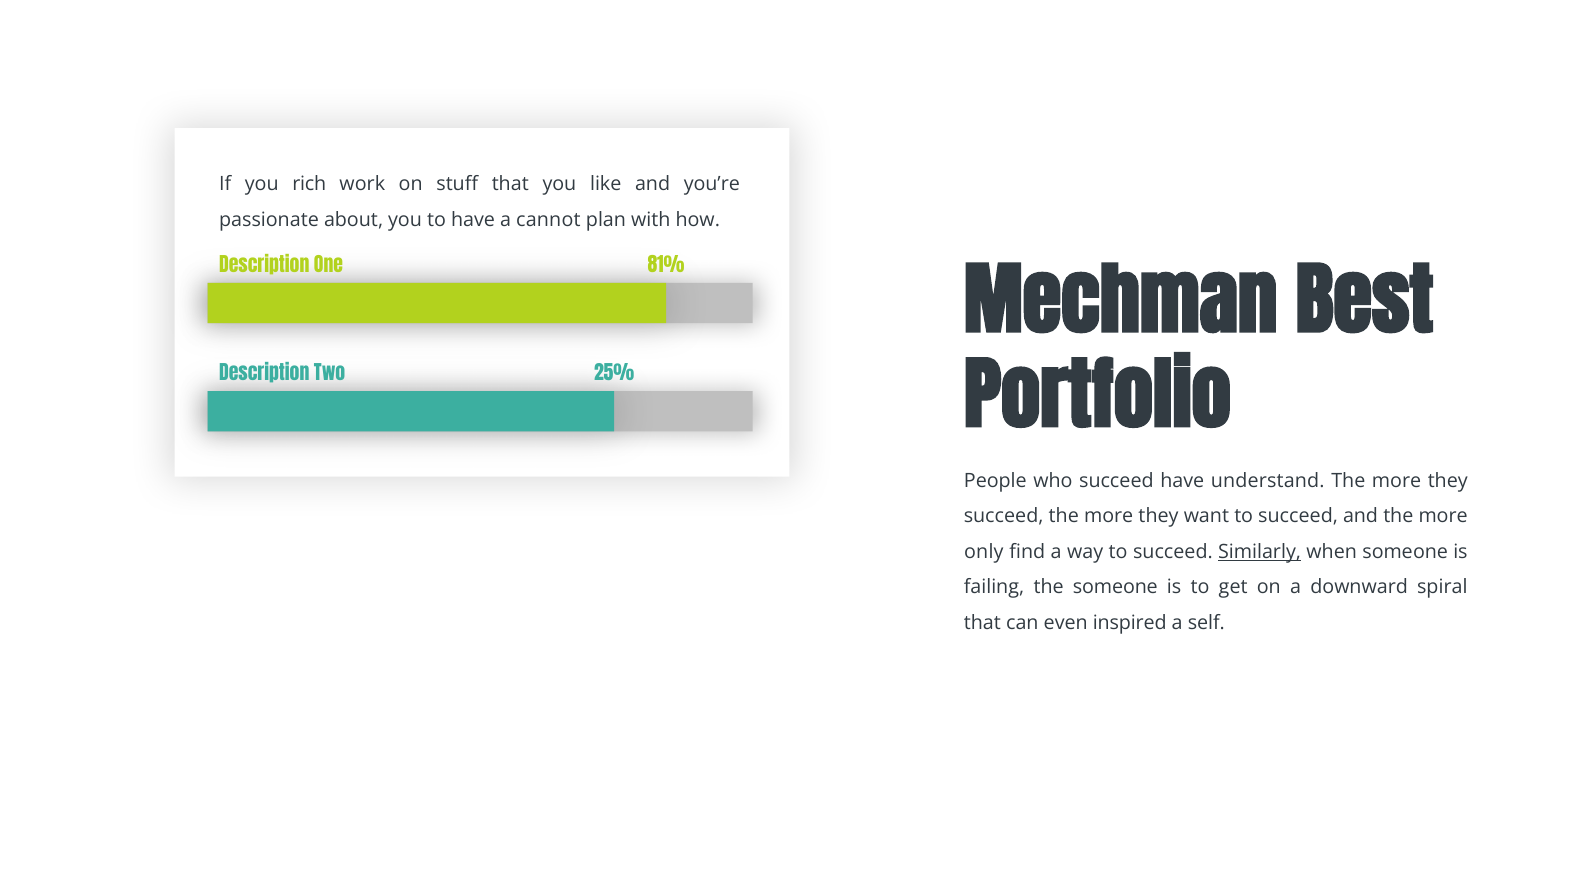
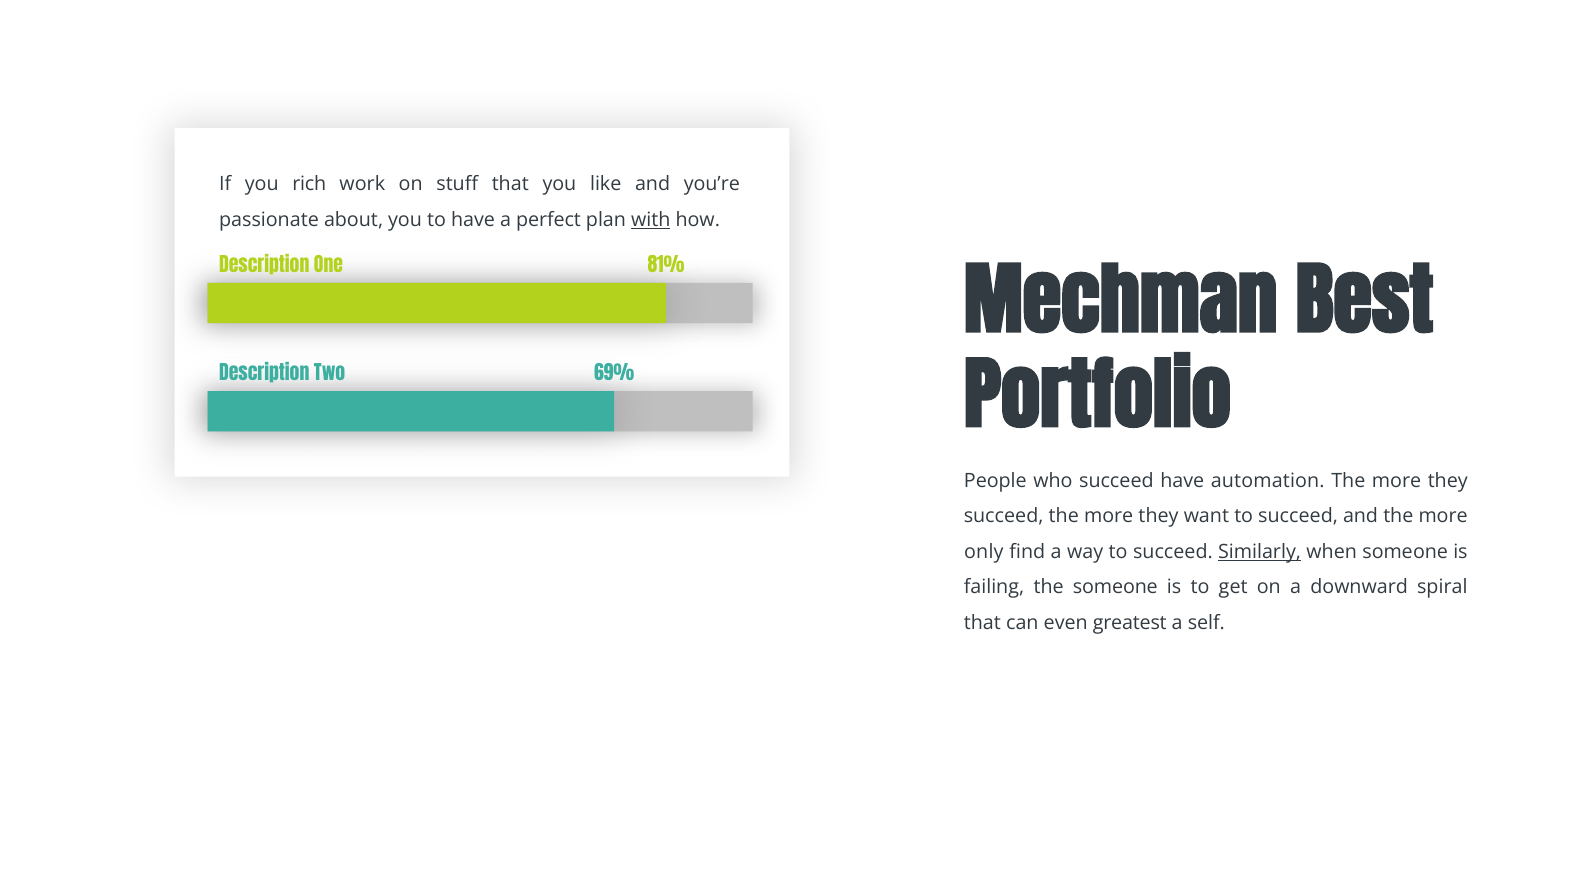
cannot: cannot -> perfect (549, 220)
with underline: none -> present (651, 220)
25%: 25% -> 69% (614, 374)
understand: understand -> automation (1268, 481)
inspired: inspired -> greatest (1130, 623)
